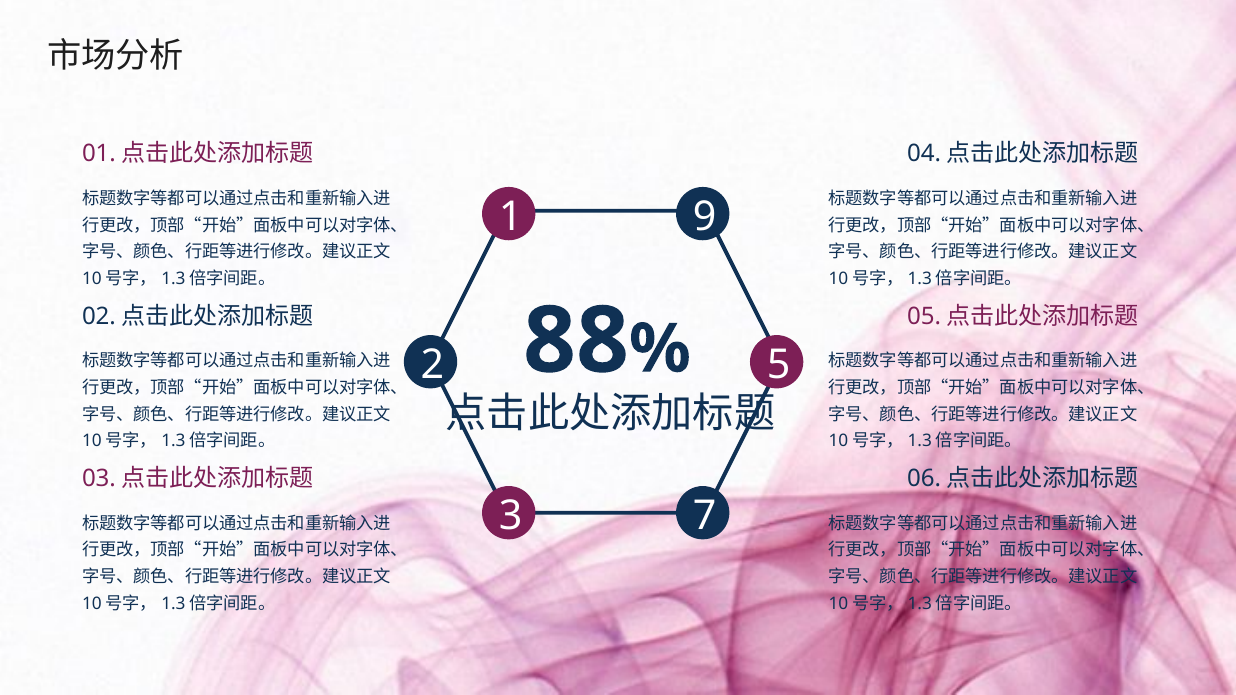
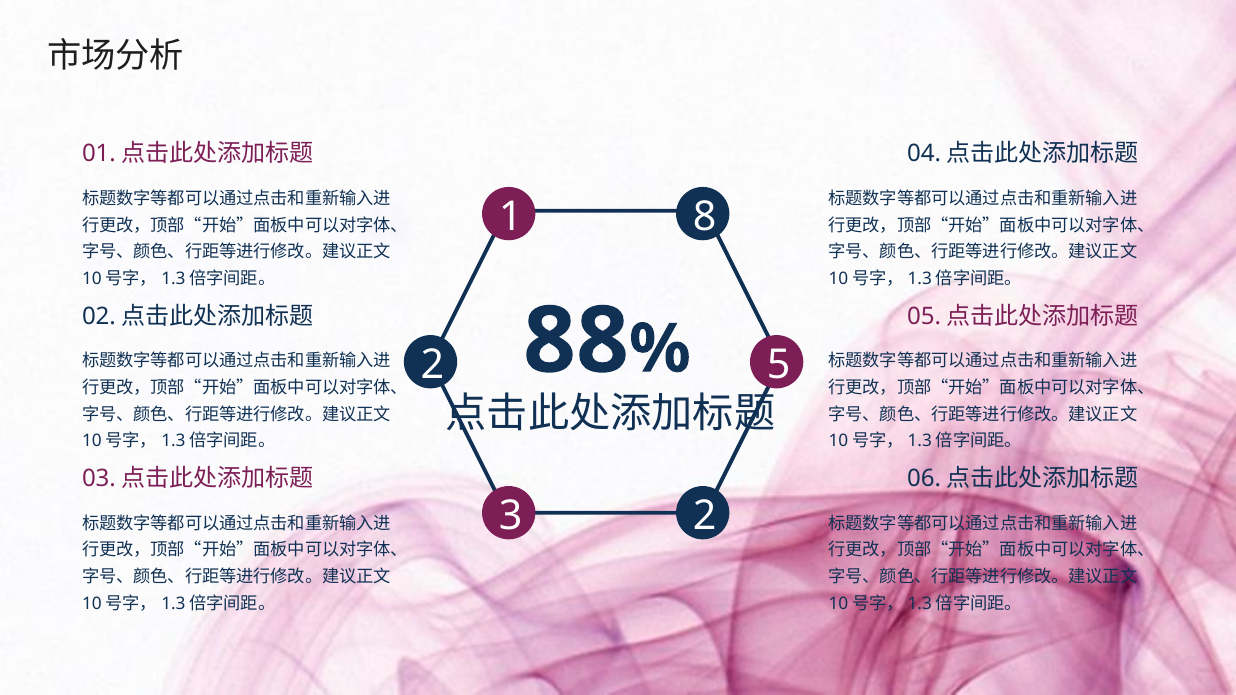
9: 9 -> 8 (705, 217)
3 7: 7 -> 2 (705, 516)
